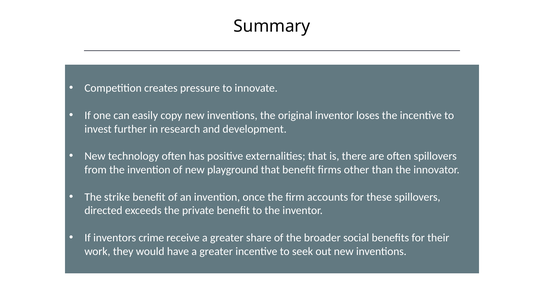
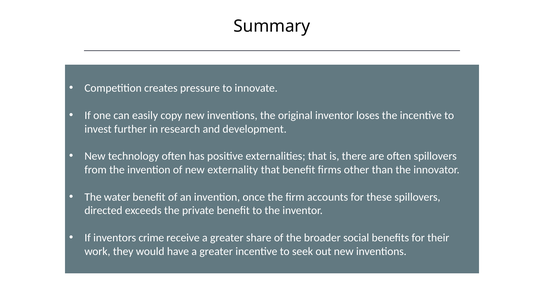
playground: playground -> externality (233, 170)
strike: strike -> water (117, 197)
